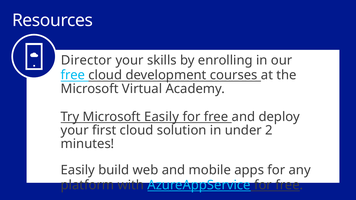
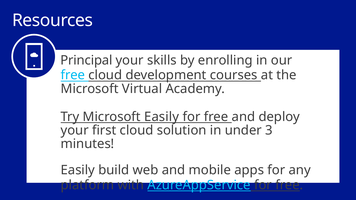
Director: Director -> Principal (86, 60)
2: 2 -> 3 (269, 131)
